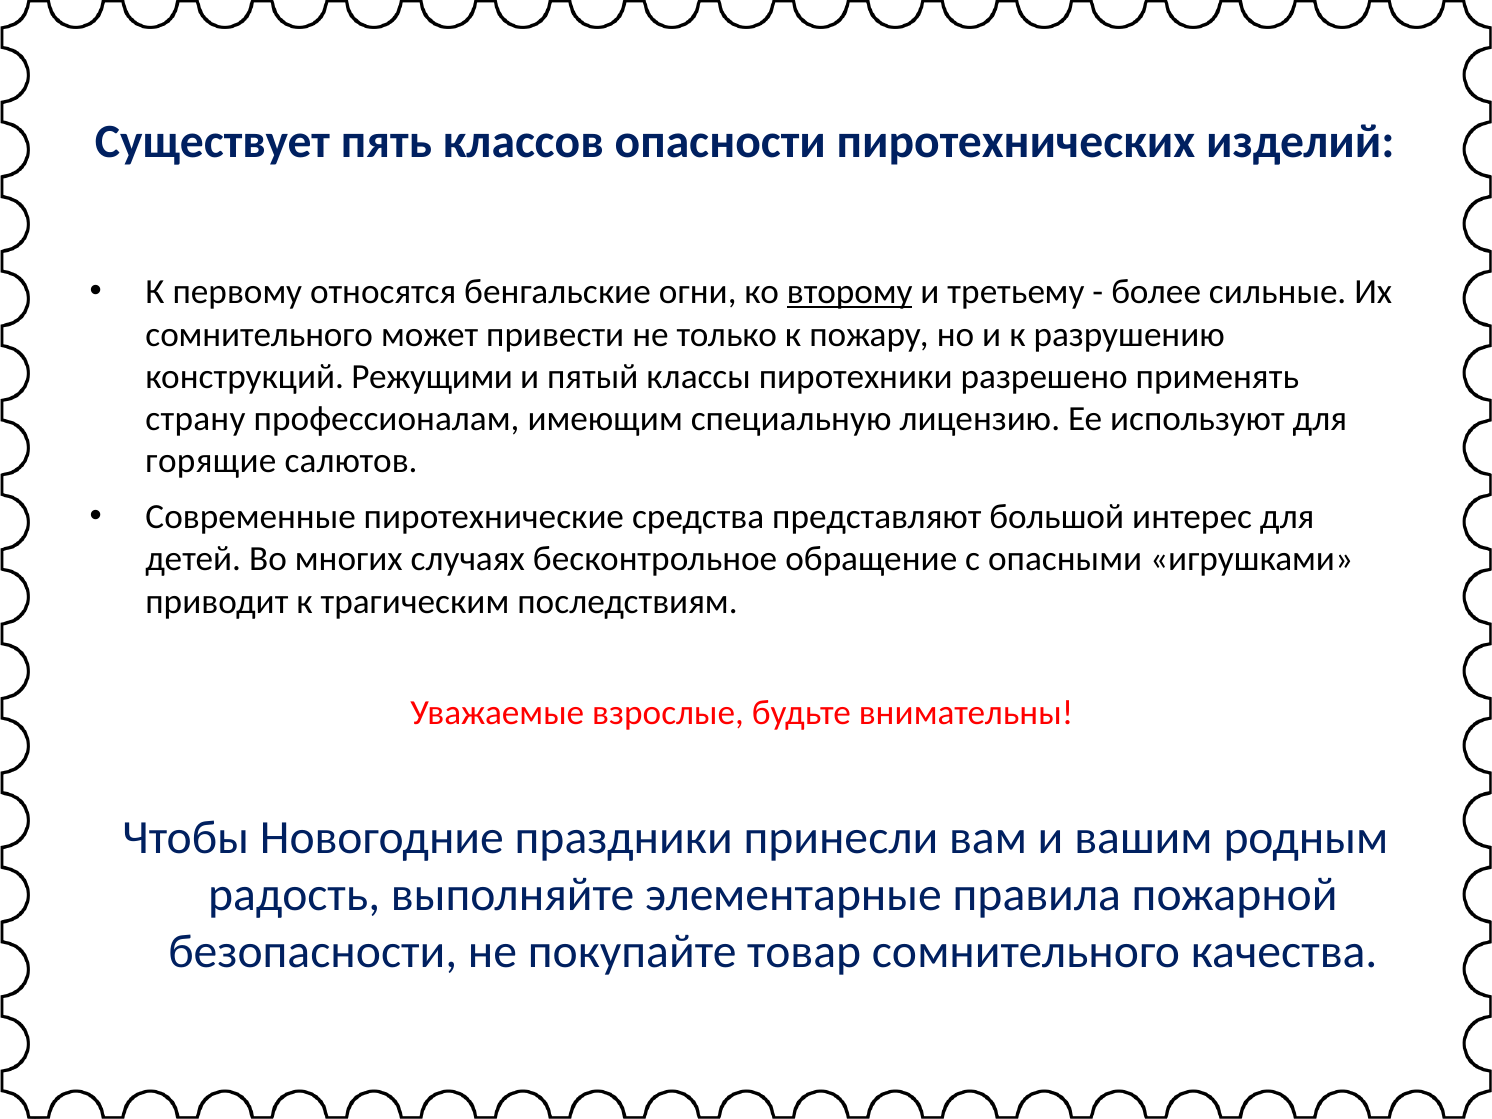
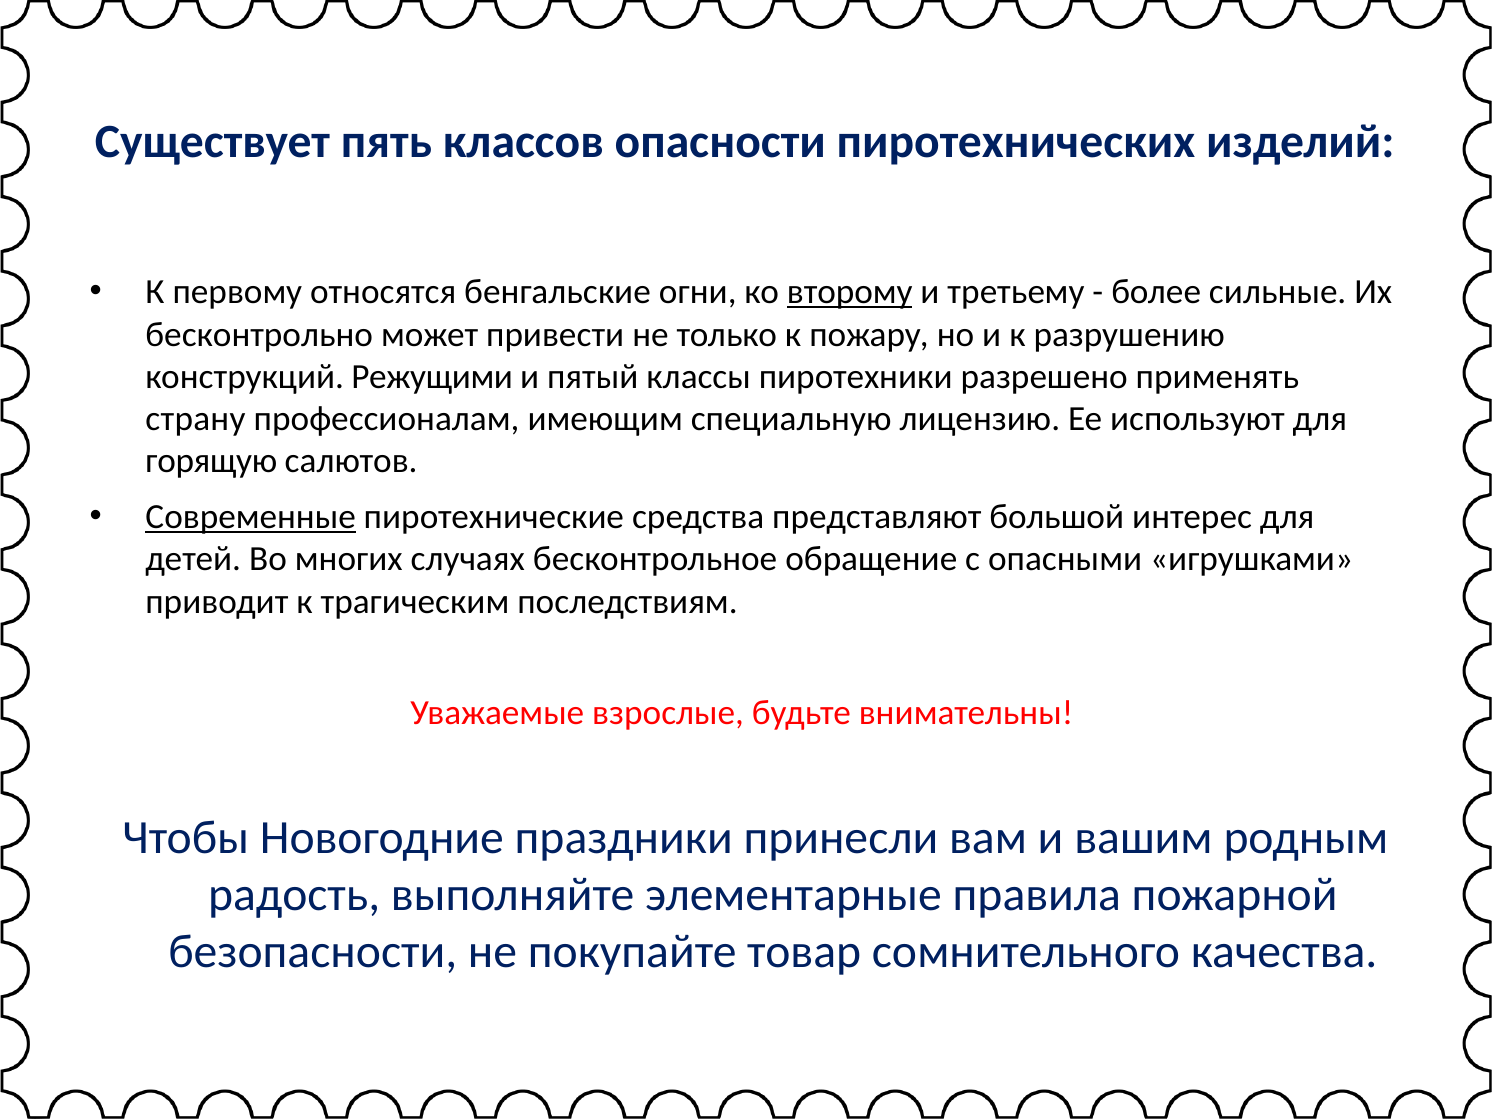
сомнительного: сомнительного -> бесконтрольно (259, 334)
горящие: горящие -> горящую (211, 461)
Современные underline: none -> present (251, 517)
